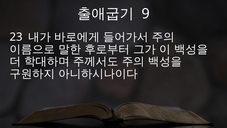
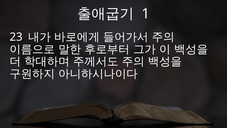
9: 9 -> 1 (146, 14)
